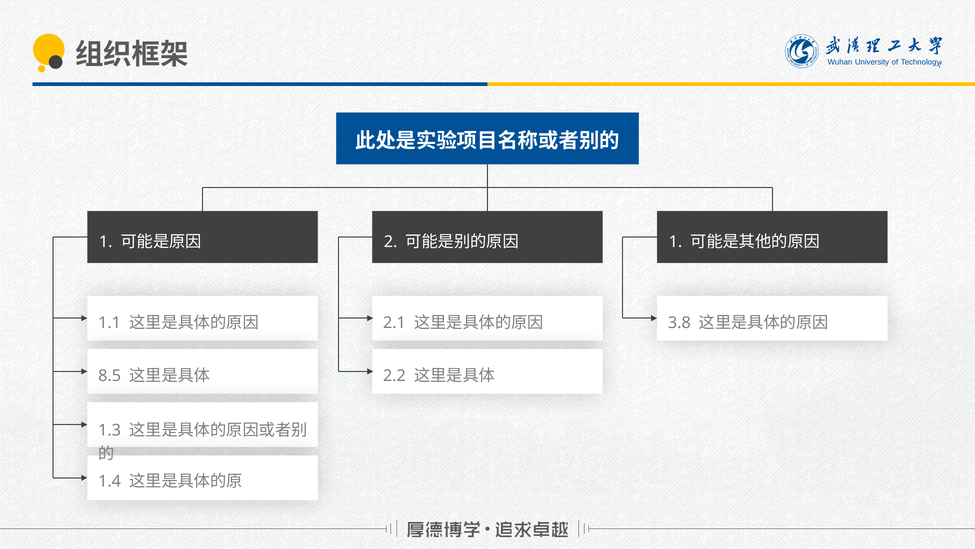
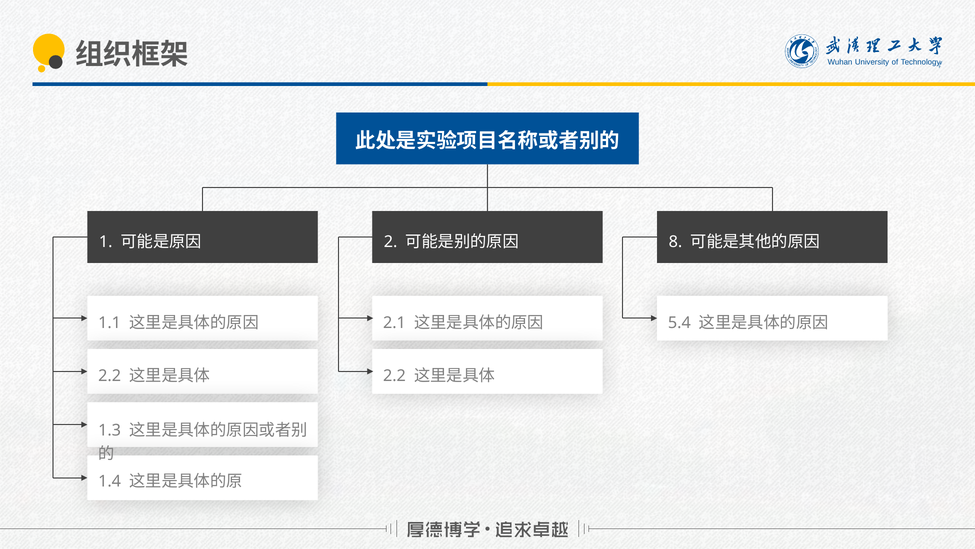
1: 1 -> 8 (675, 242)
3.8: 3.8 -> 5.4 (679, 323)
8.5: 8.5 -> 2.2 (110, 376)
